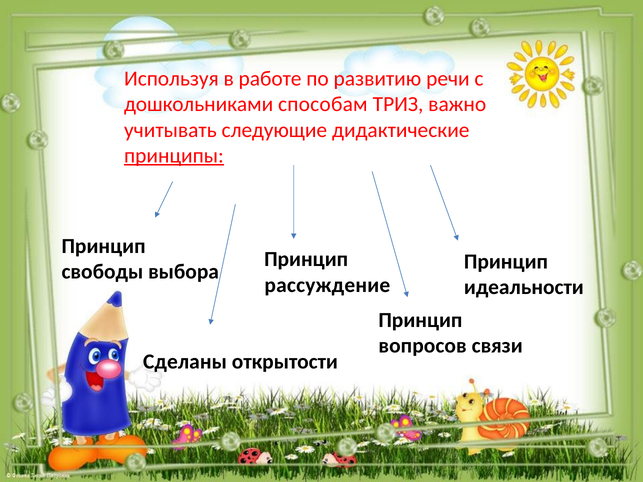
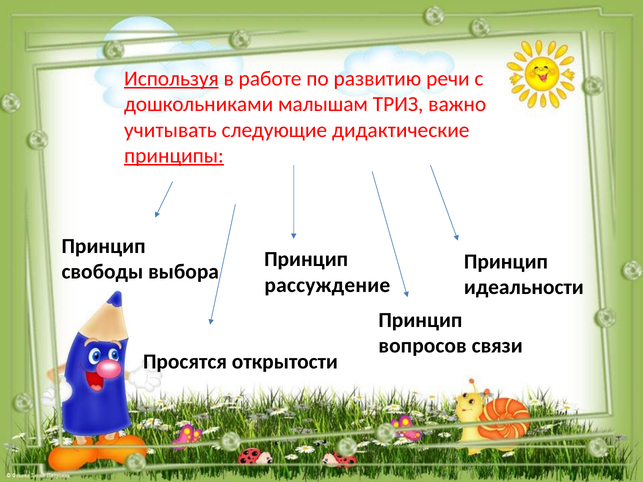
Используя underline: none -> present (171, 79)
способам: способам -> малышам (323, 104)
Сделаны: Сделаны -> Просятся (185, 362)
